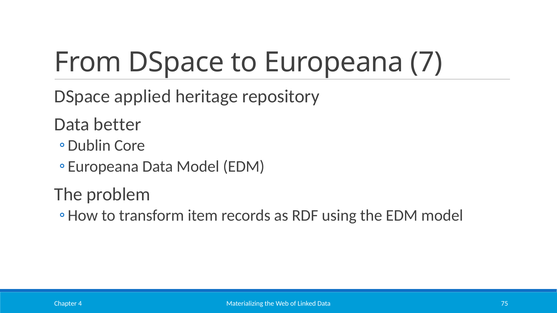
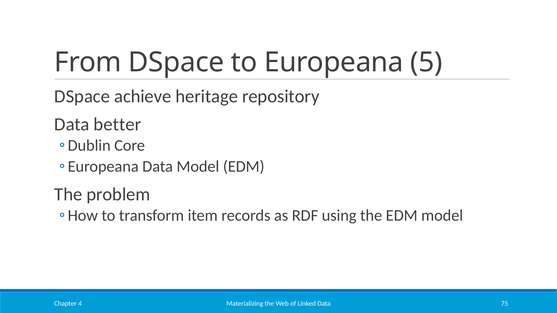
7: 7 -> 5 (426, 62)
applied: applied -> achieve (143, 96)
